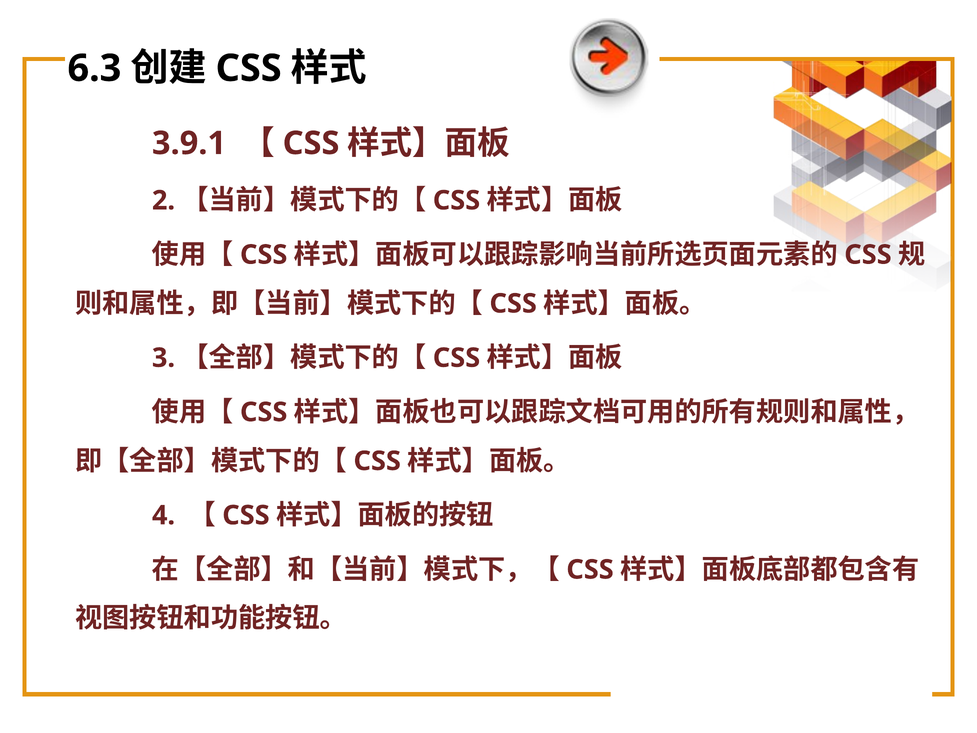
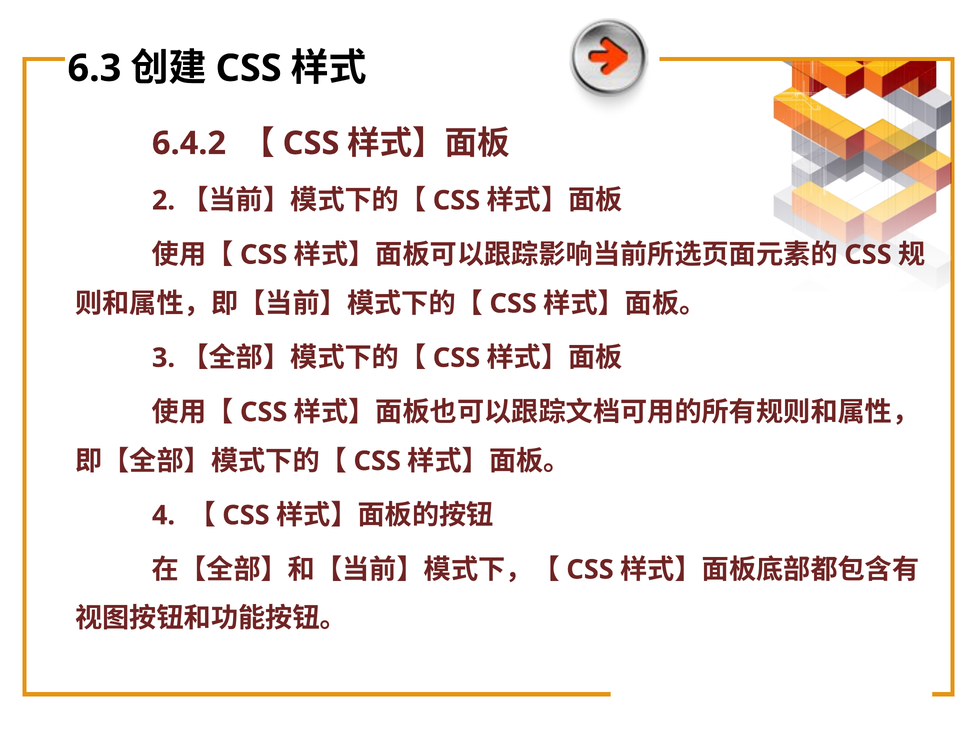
3.9.1: 3.9.1 -> 6.4.2 (189, 143)
